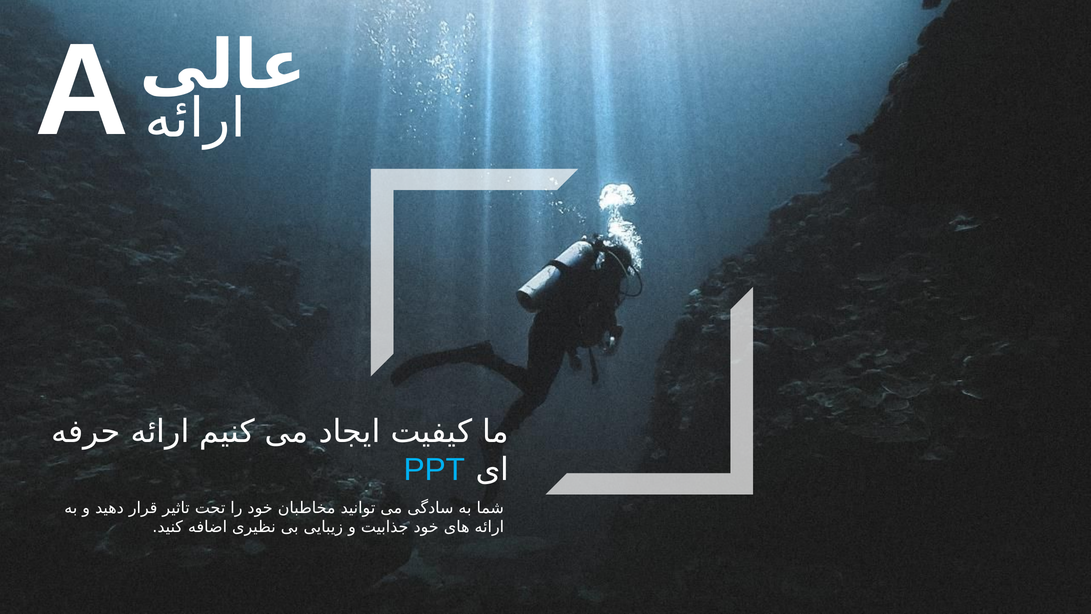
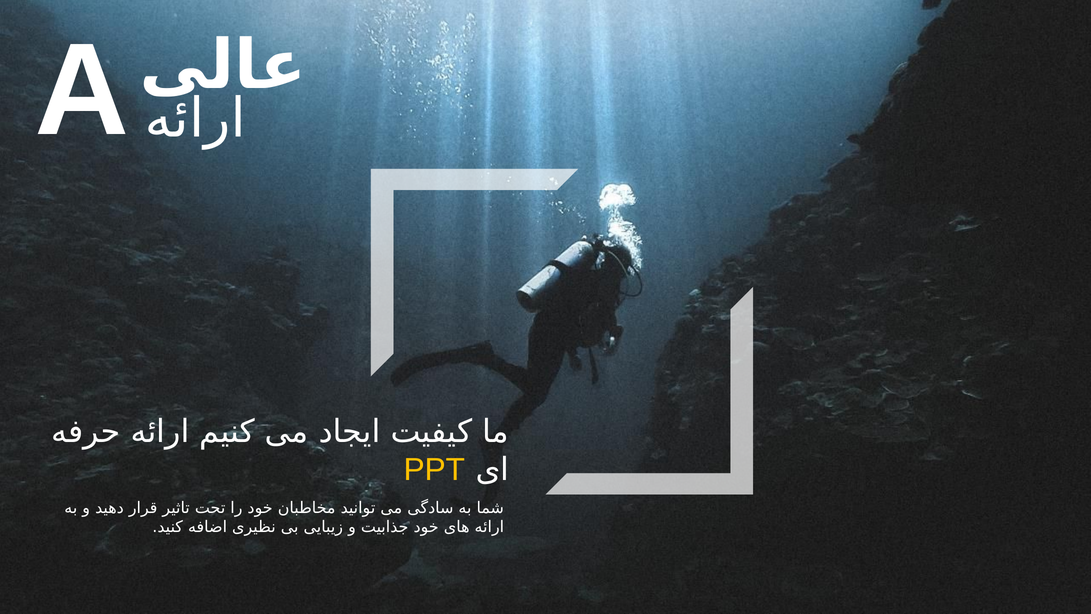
PPT colour: light blue -> yellow (435, 469)
